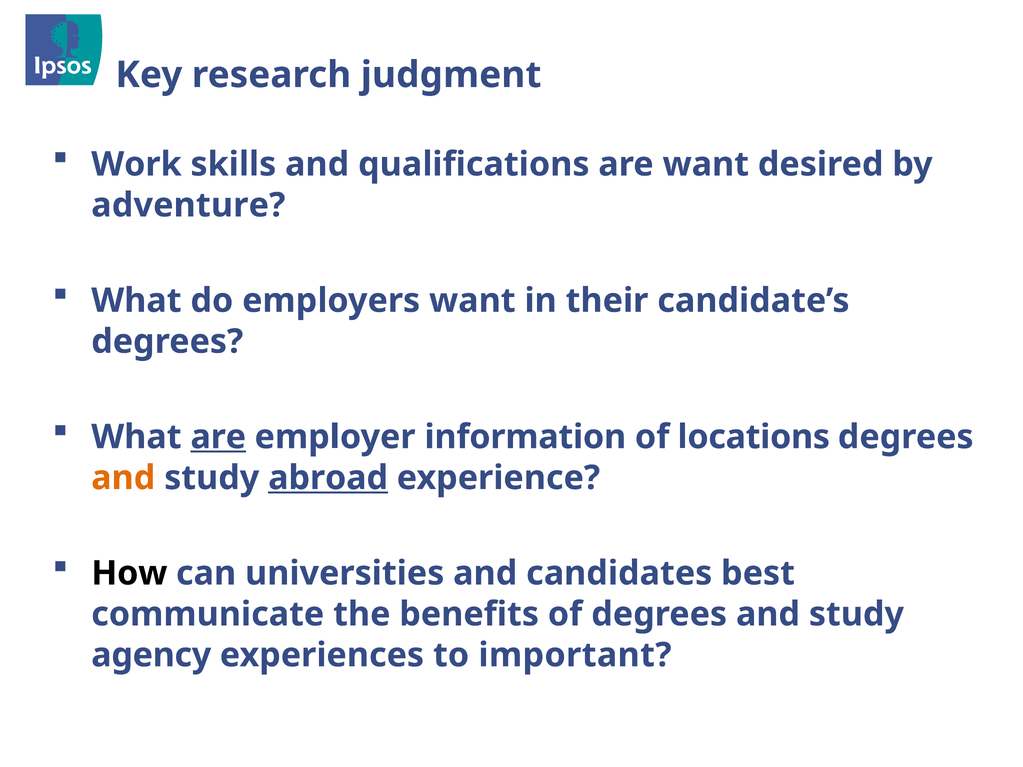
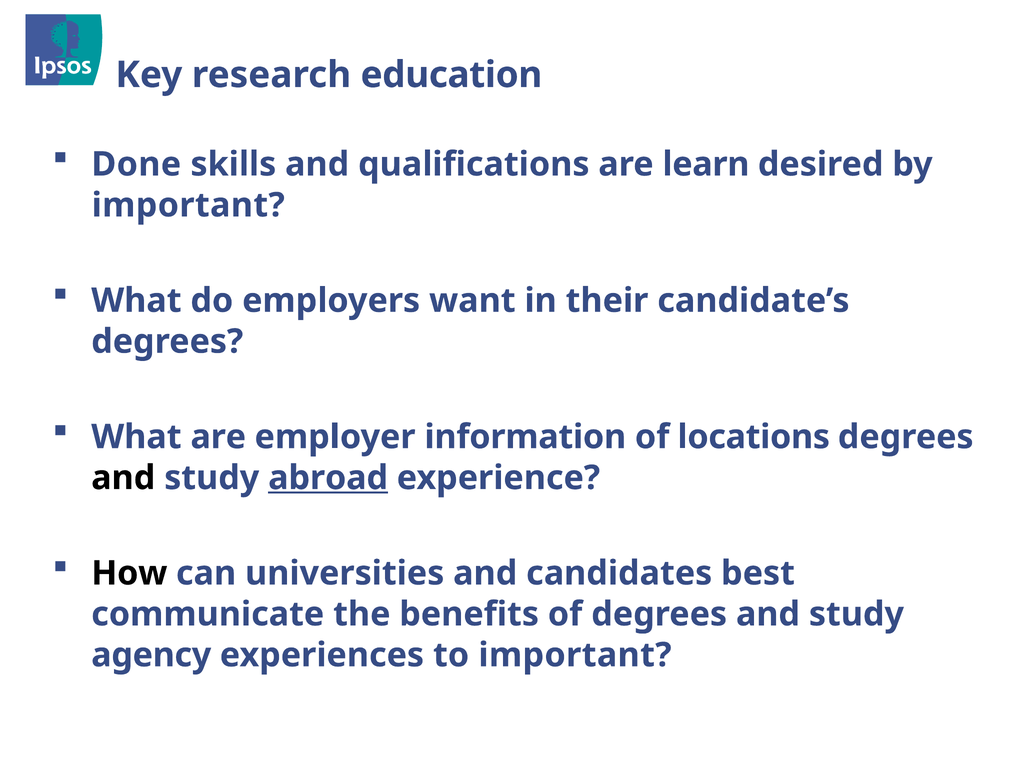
judgment: judgment -> education (451, 75)
Work: Work -> Done (136, 164)
are want: want -> learn (706, 164)
adventure: adventure -> important (188, 205)
are underline: present -> none (218, 437)
and colour: orange -> black (123, 478)
